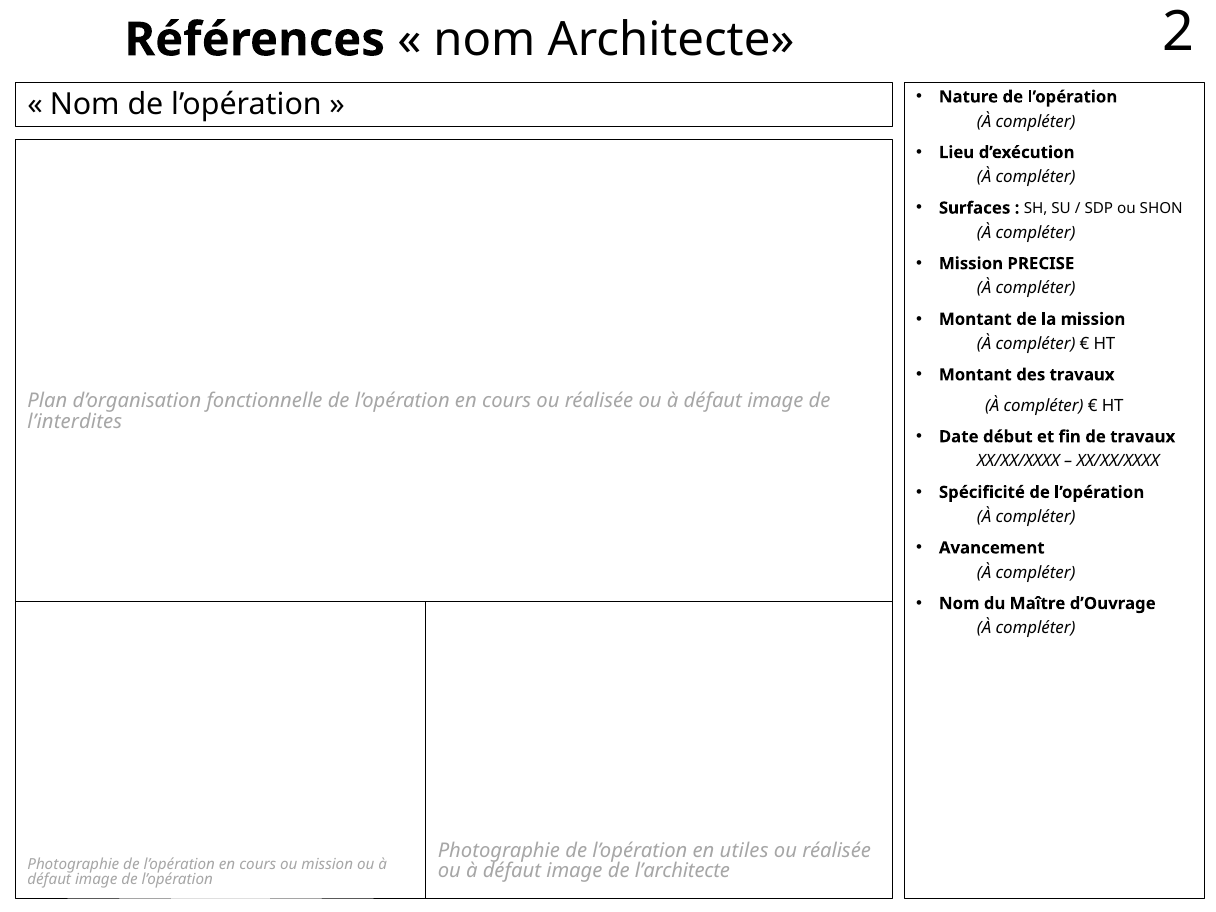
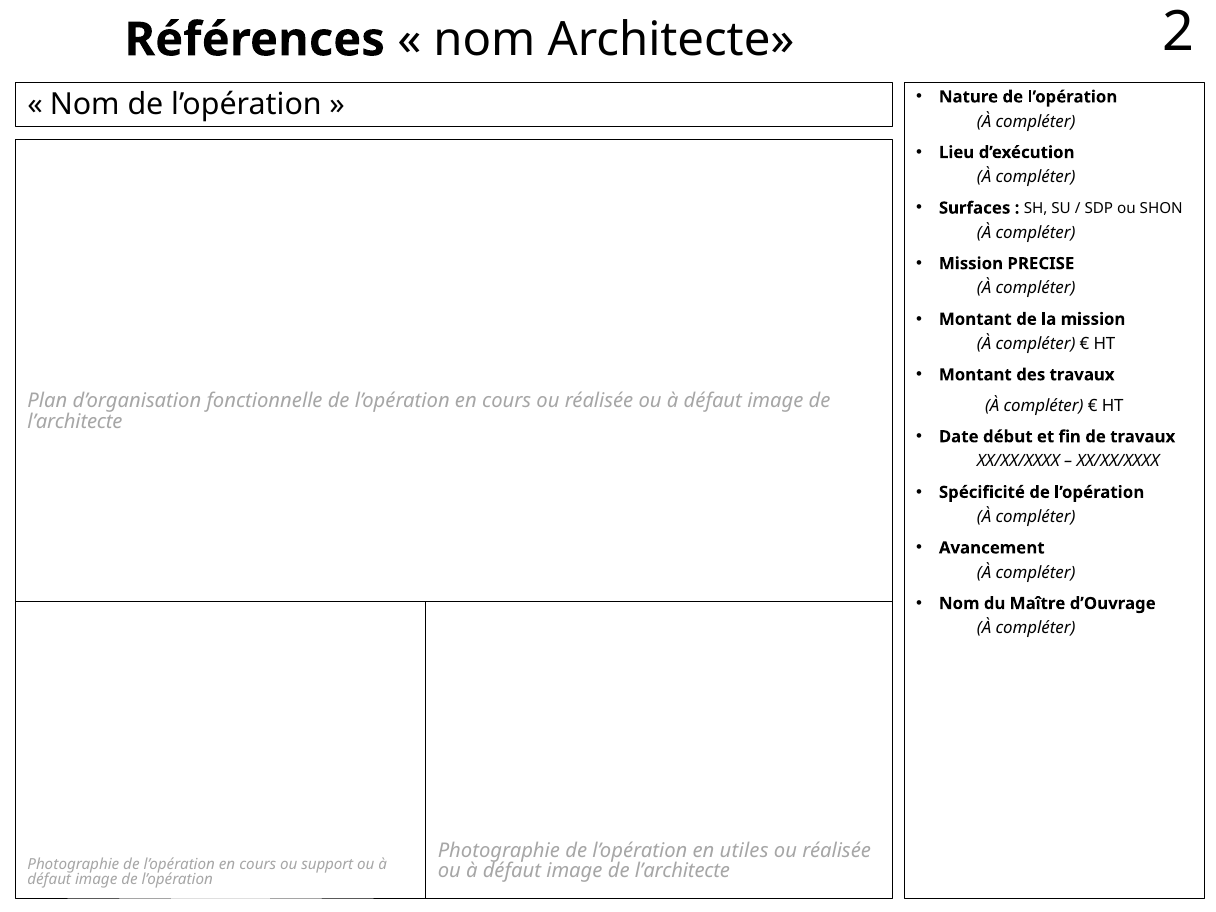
l’interdites: l’interdites -> l’architecte (75, 422)
ou mission: mission -> support (327, 864)
